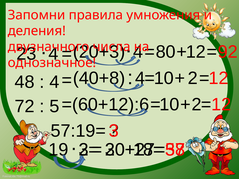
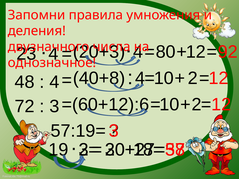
5: 5 -> 3 (54, 107)
